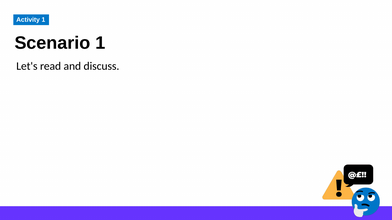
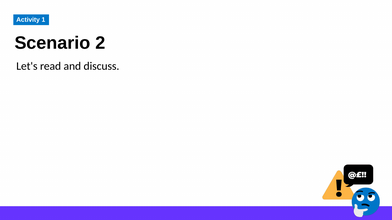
Scenario 1: 1 -> 2 (100, 43)
